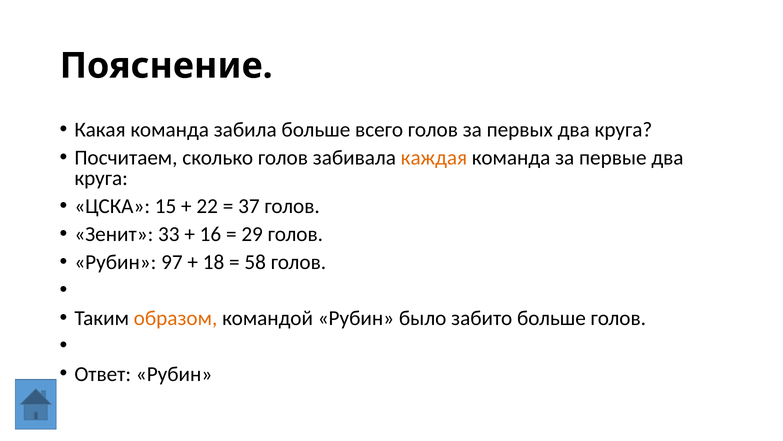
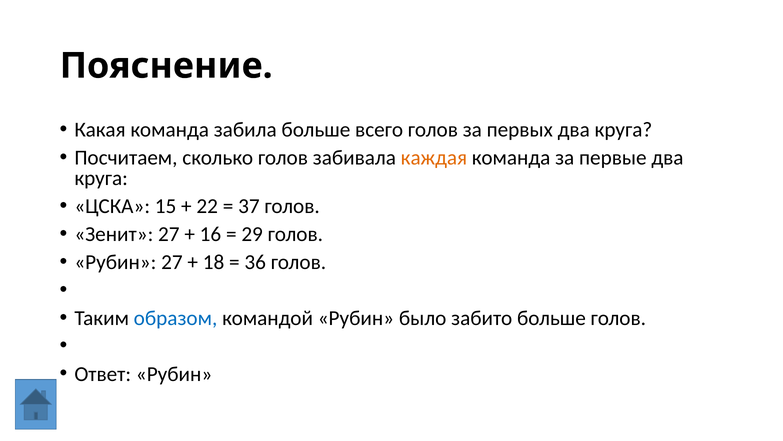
Зенит 33: 33 -> 27 (169, 234)
Рубин 97: 97 -> 27 (172, 262)
58: 58 -> 36 (255, 262)
образом colour: orange -> blue (175, 318)
